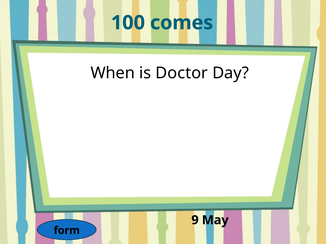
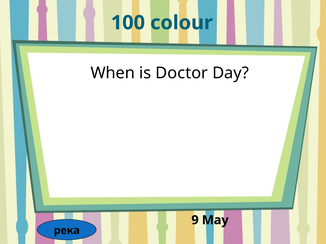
comes: comes -> colour (182, 23)
form: form -> река (67, 231)
